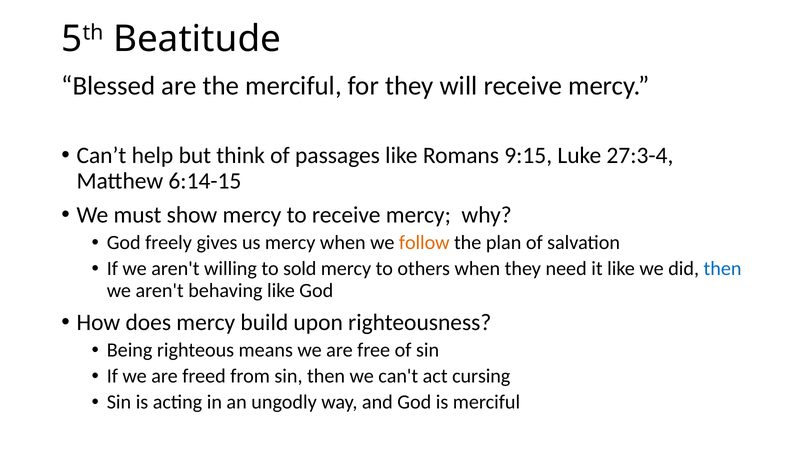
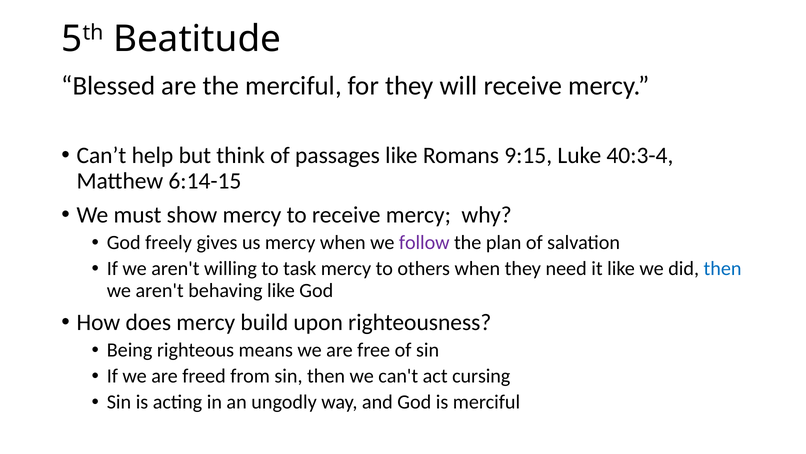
27:3-4: 27:3-4 -> 40:3-4 (640, 155)
follow colour: orange -> purple (424, 242)
sold: sold -> task (300, 268)
